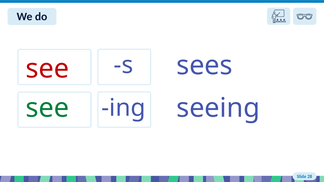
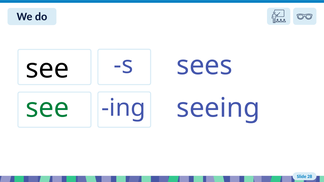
see colour: red -> black (47, 69)
